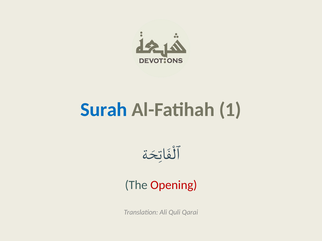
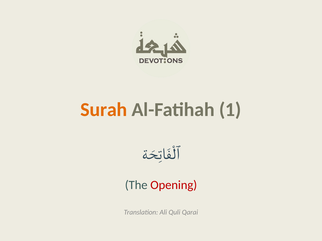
Surah colour: blue -> orange (104, 110)
